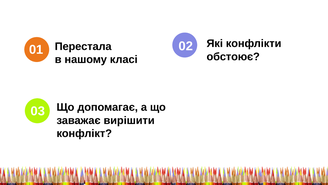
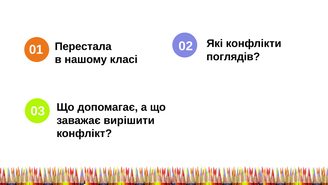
обстоює: обстоює -> поглядів (233, 57)
